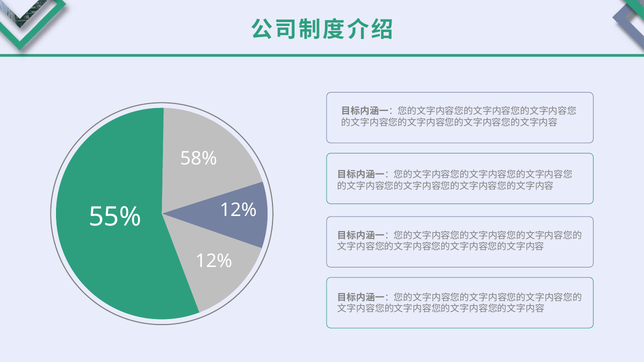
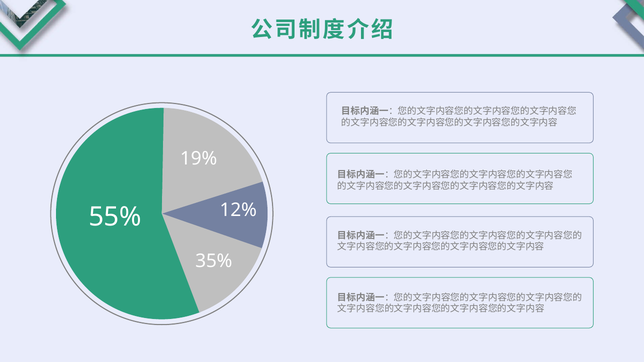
58%: 58% -> 19% (199, 159)
12%: 12% -> 35% (214, 261)
